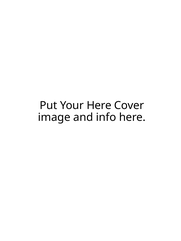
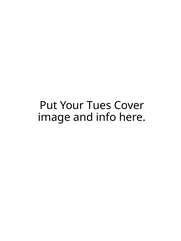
Your Here: Here -> Tues (99, 106)
